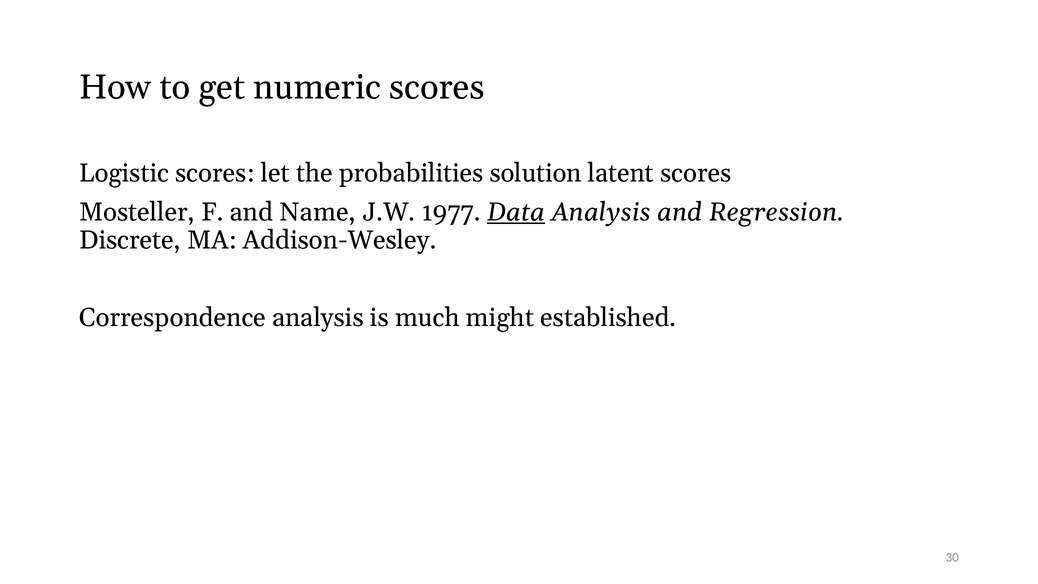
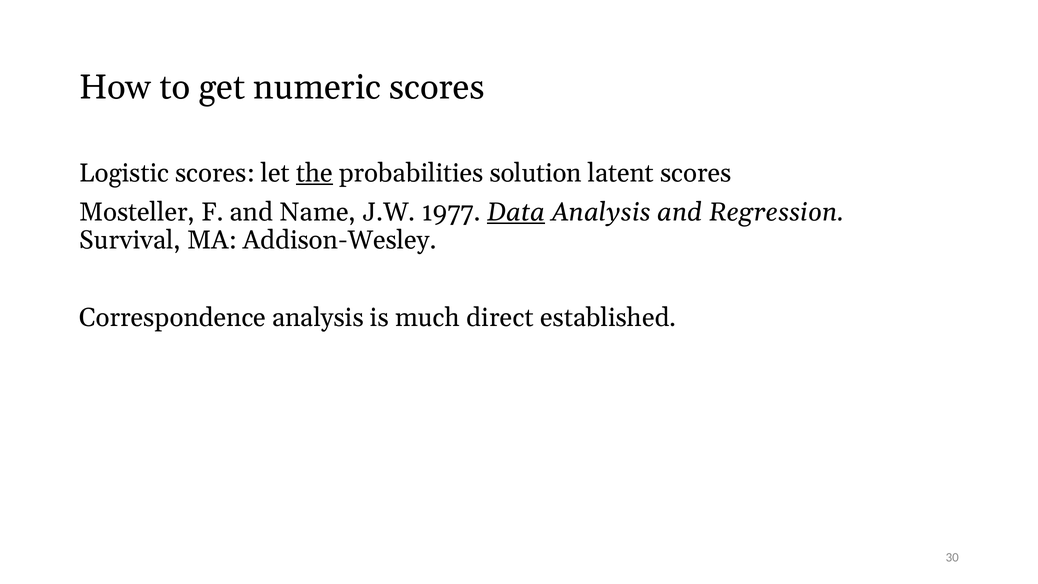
the underline: none -> present (315, 173)
Discrete: Discrete -> Survival (130, 240)
might: might -> direct (500, 318)
